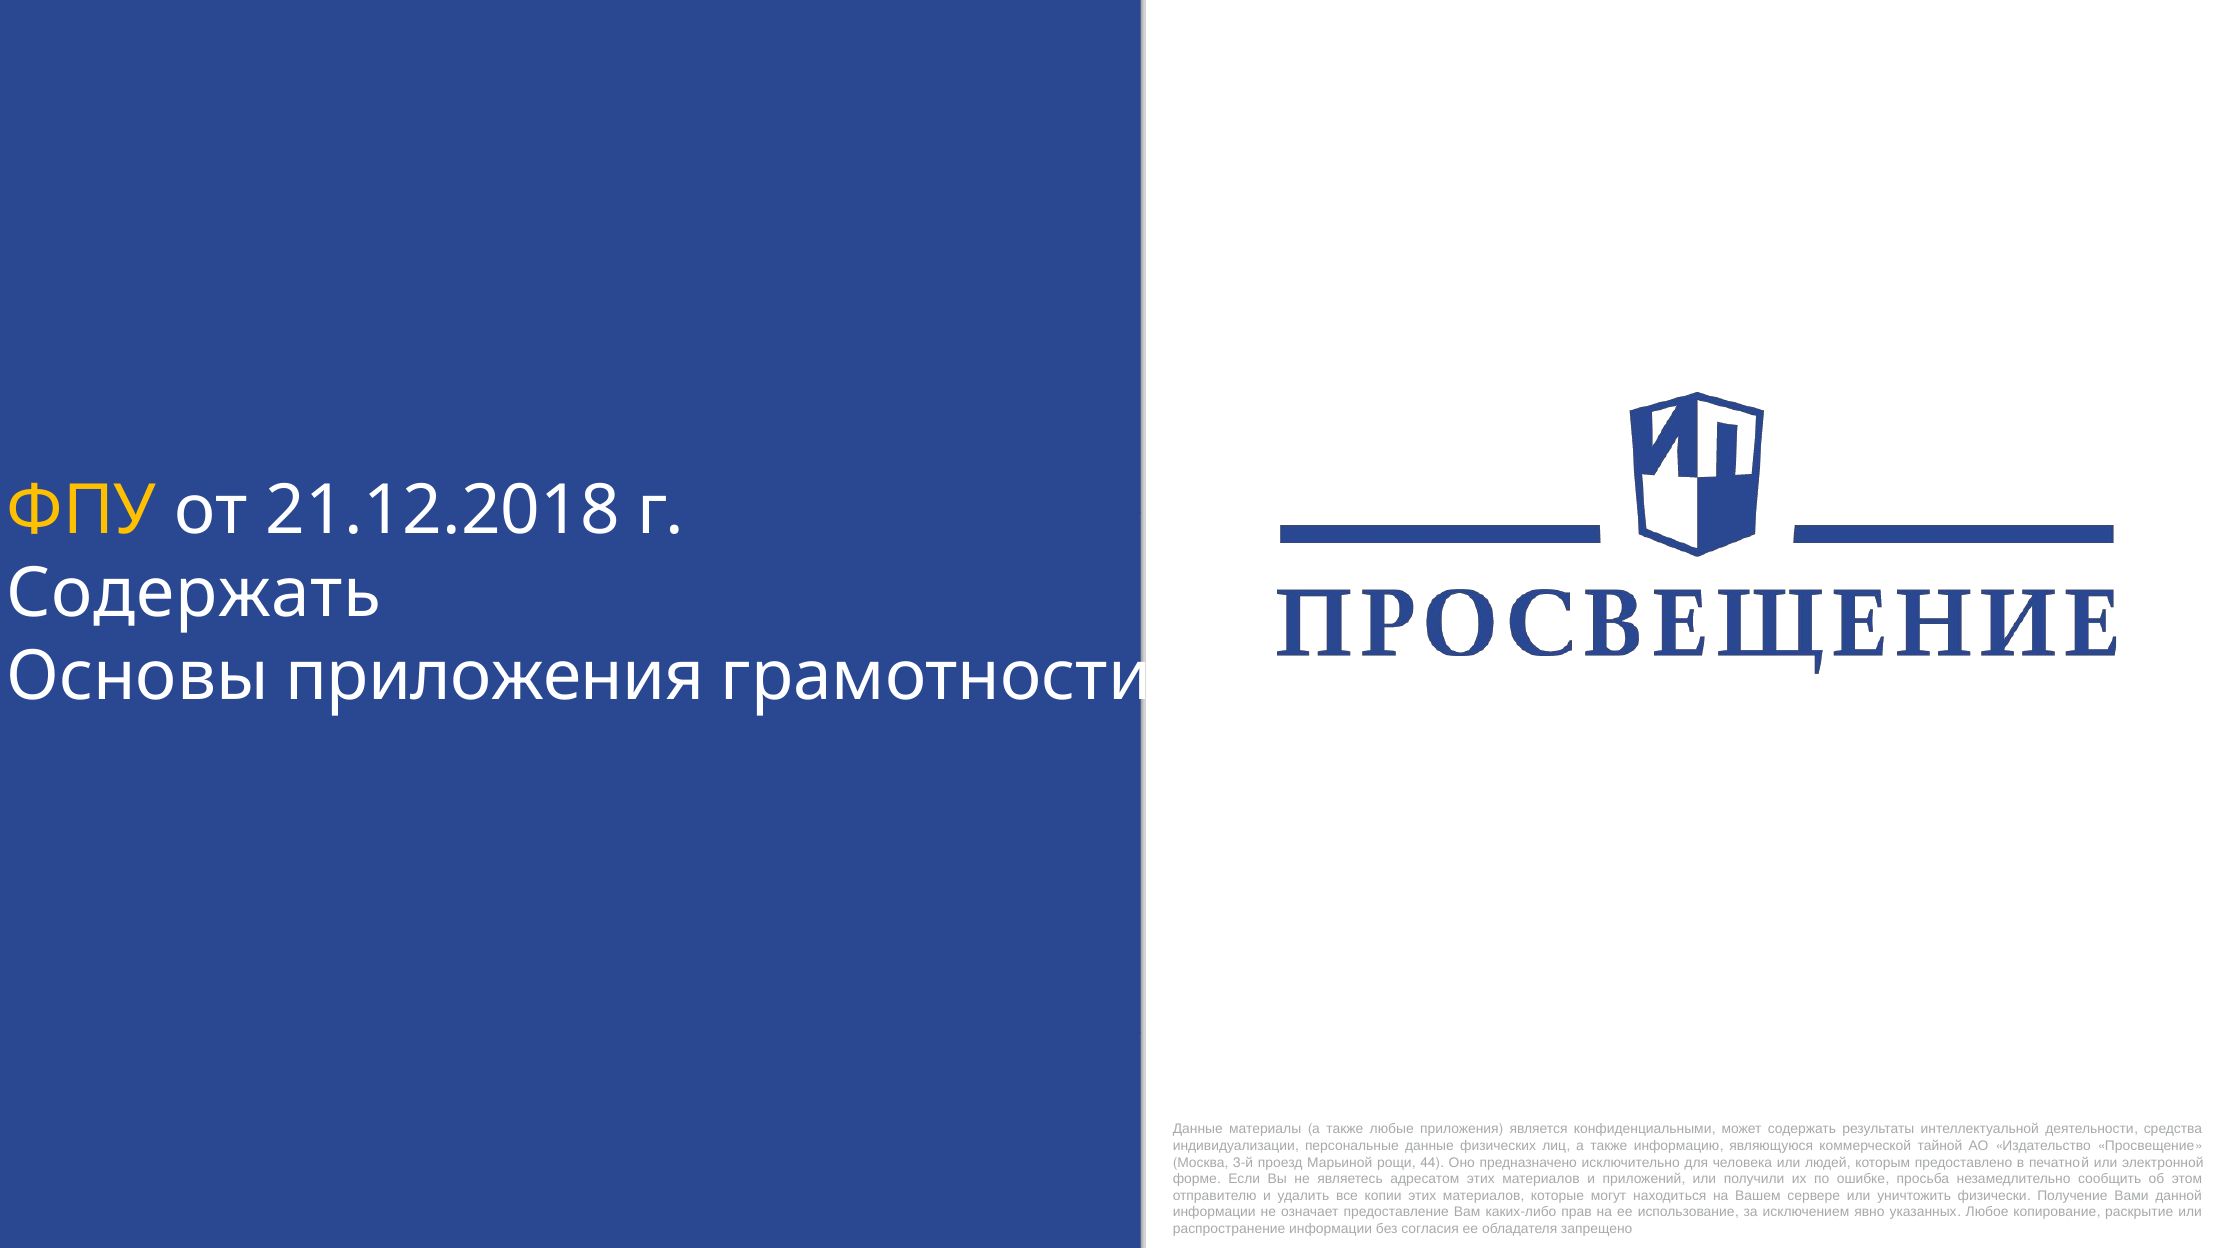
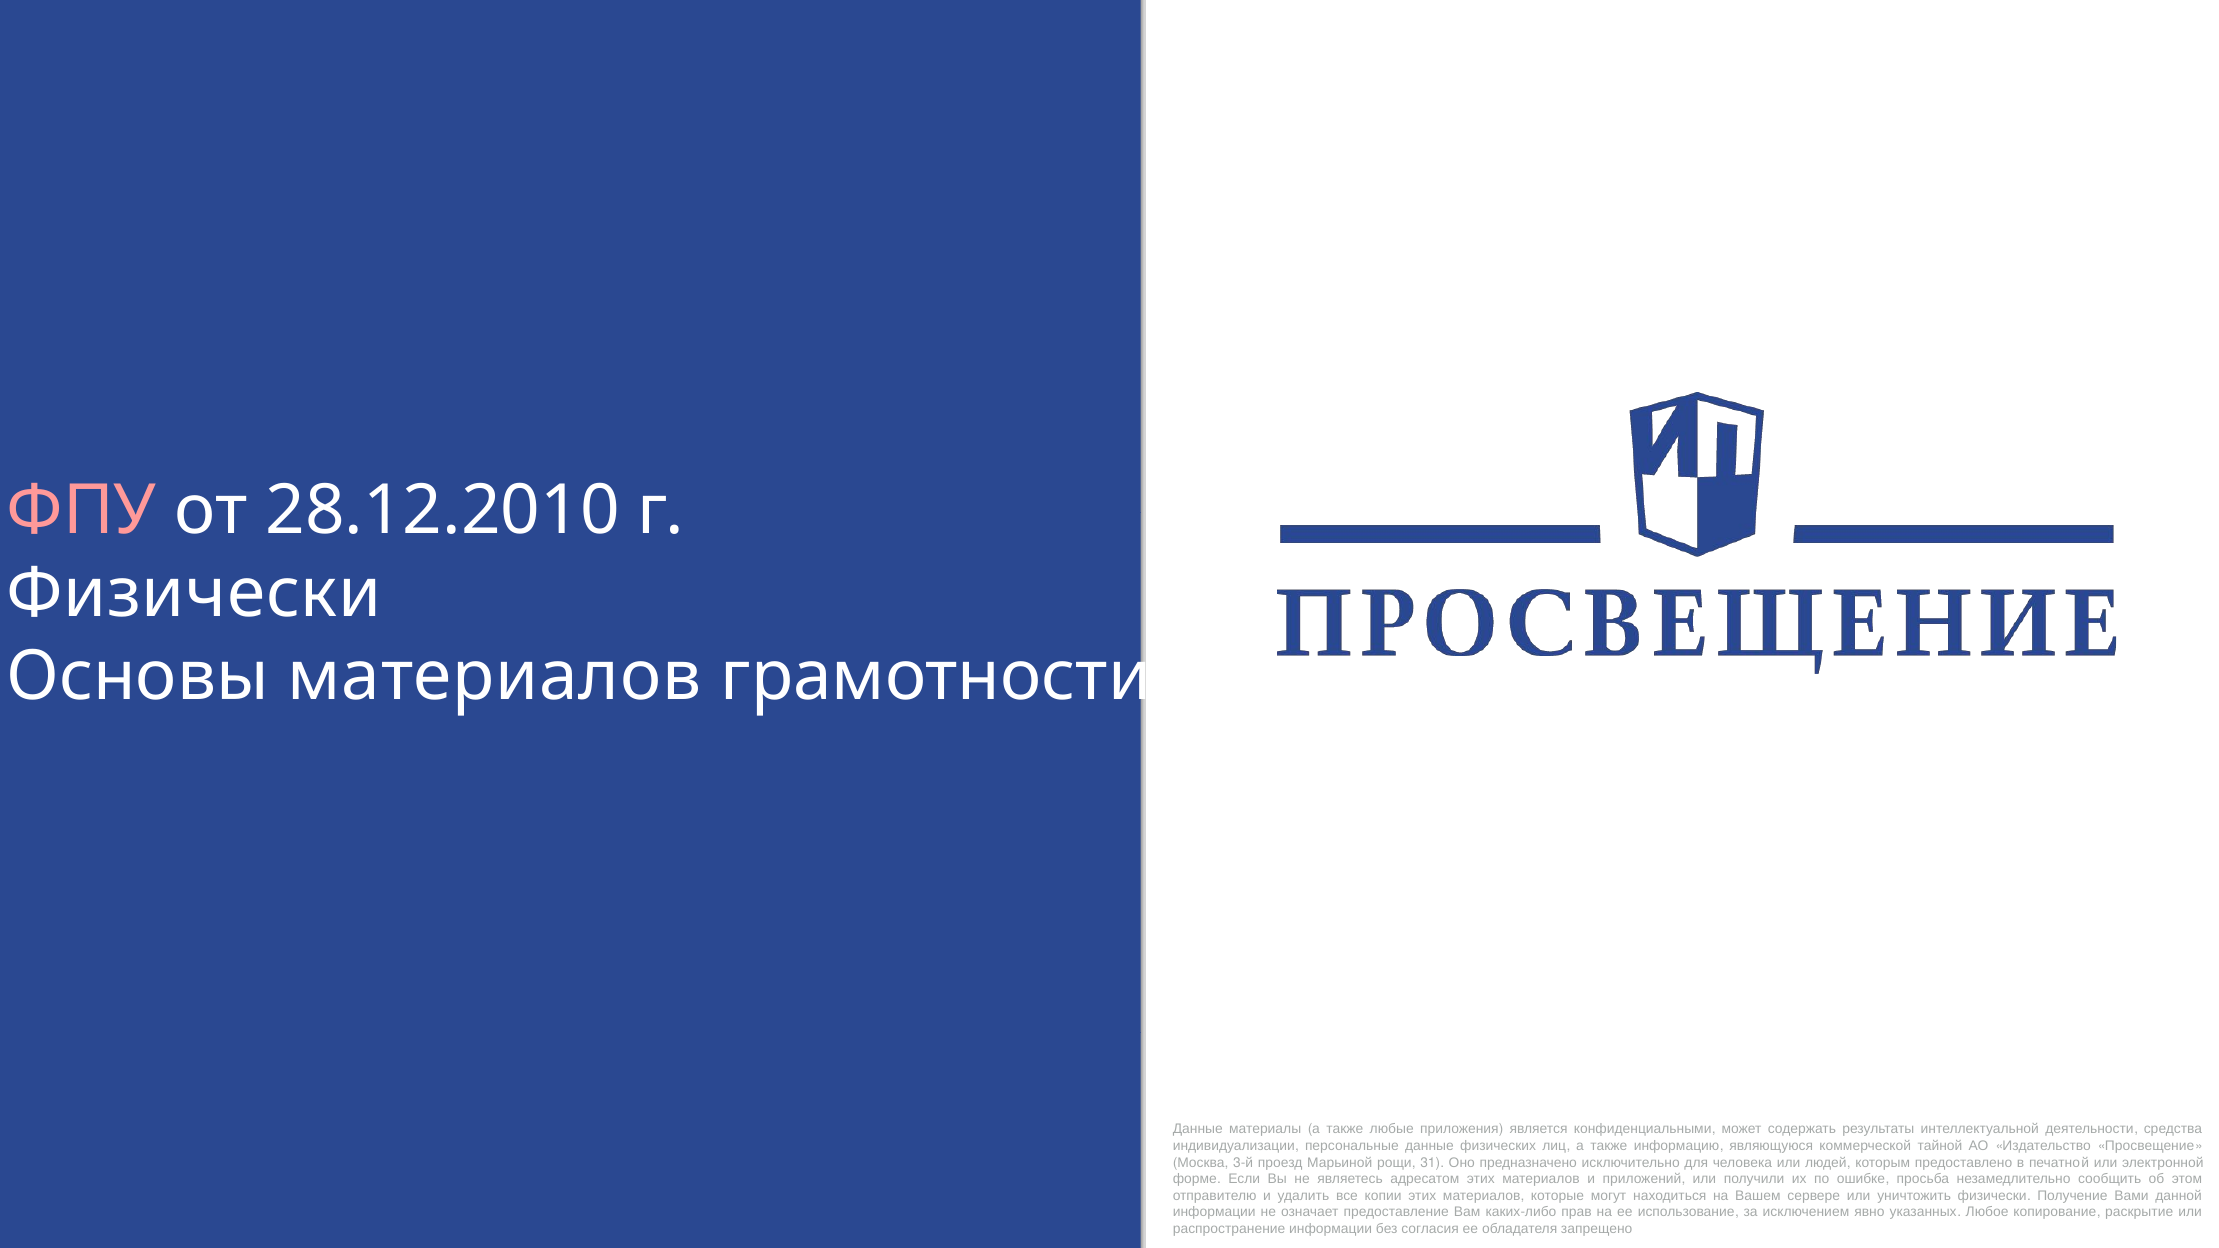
ФПУ colour: yellow -> pink (82, 510)
21.12.2018: 21.12.2018 -> 28.12.2010 (443, 510)
Содержать: Содержать -> Физически (194, 593)
Основы приложения: приложения -> материалов (495, 677)
44: 44 -> 31 (1432, 1163)
